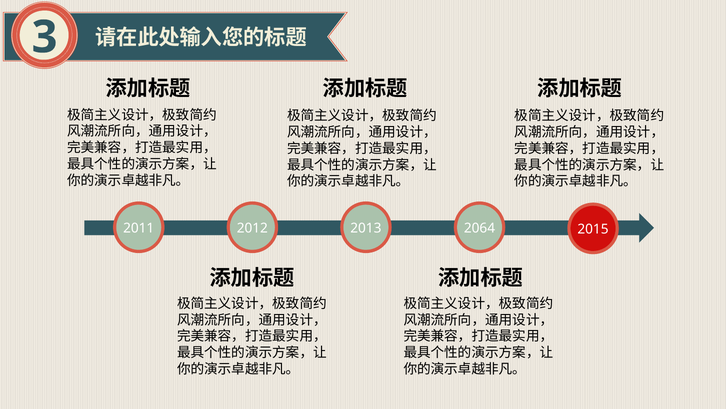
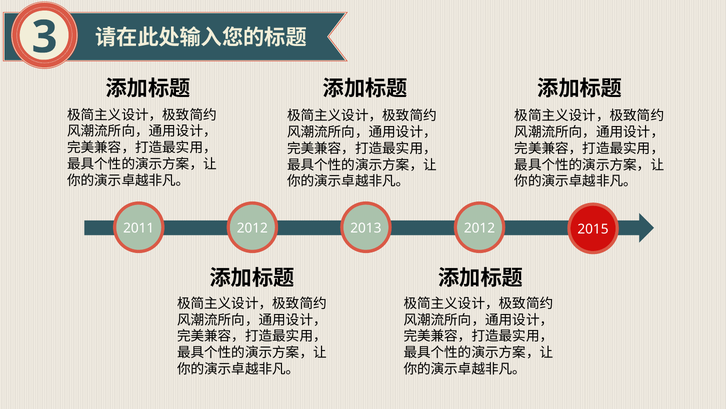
2013 2064: 2064 -> 2012 (480, 228)
